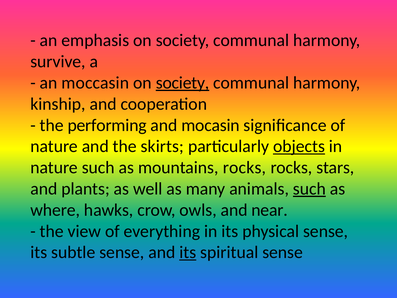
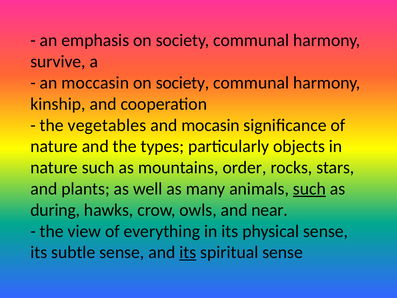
society underline: present -> none (183, 83)
performing: performing -> vegetables (107, 125)
skirts: skirts -> types (162, 146)
objects underline: present -> none (299, 146)
mountains rocks: rocks -> order (245, 167)
where: where -> during (55, 210)
